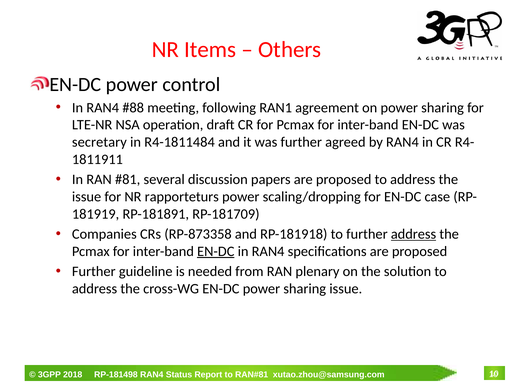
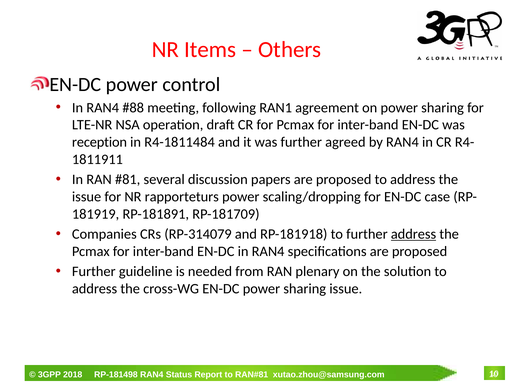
secretary: secretary -> reception (100, 142)
RP-873358: RP-873358 -> RP-314079 (198, 234)
EN-DC underline: present -> none (216, 251)
